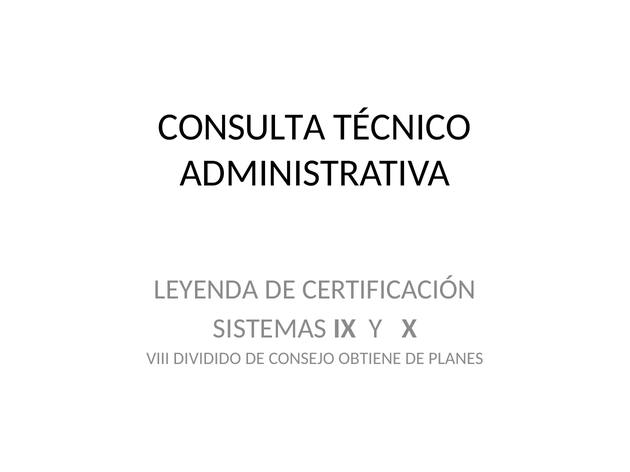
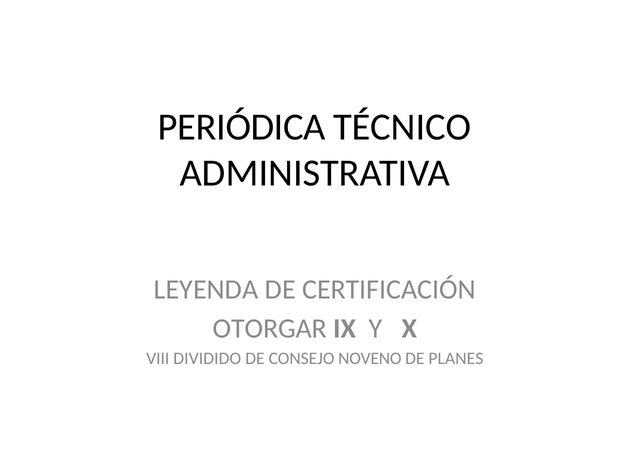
CONSULTA: CONSULTA -> PERIÓDICA (242, 127)
SISTEMAS: SISTEMAS -> OTORGAR (270, 329)
OBTIENE: OBTIENE -> NOVENO (370, 359)
